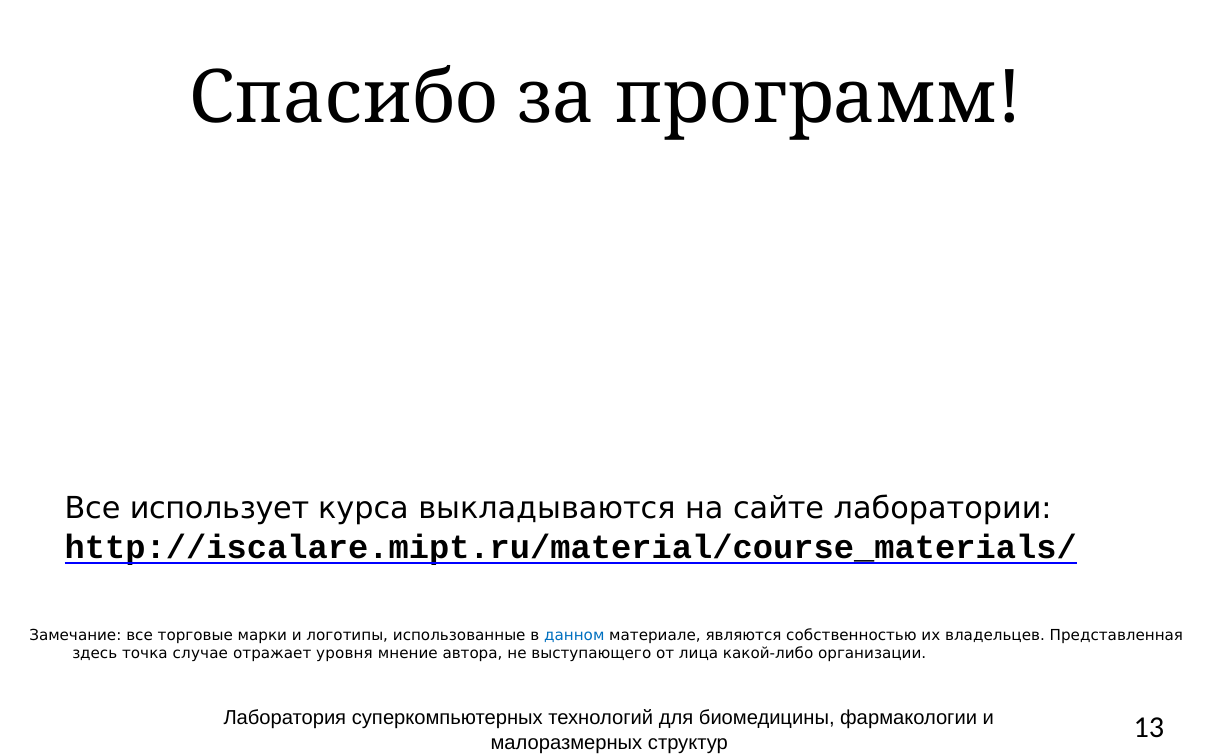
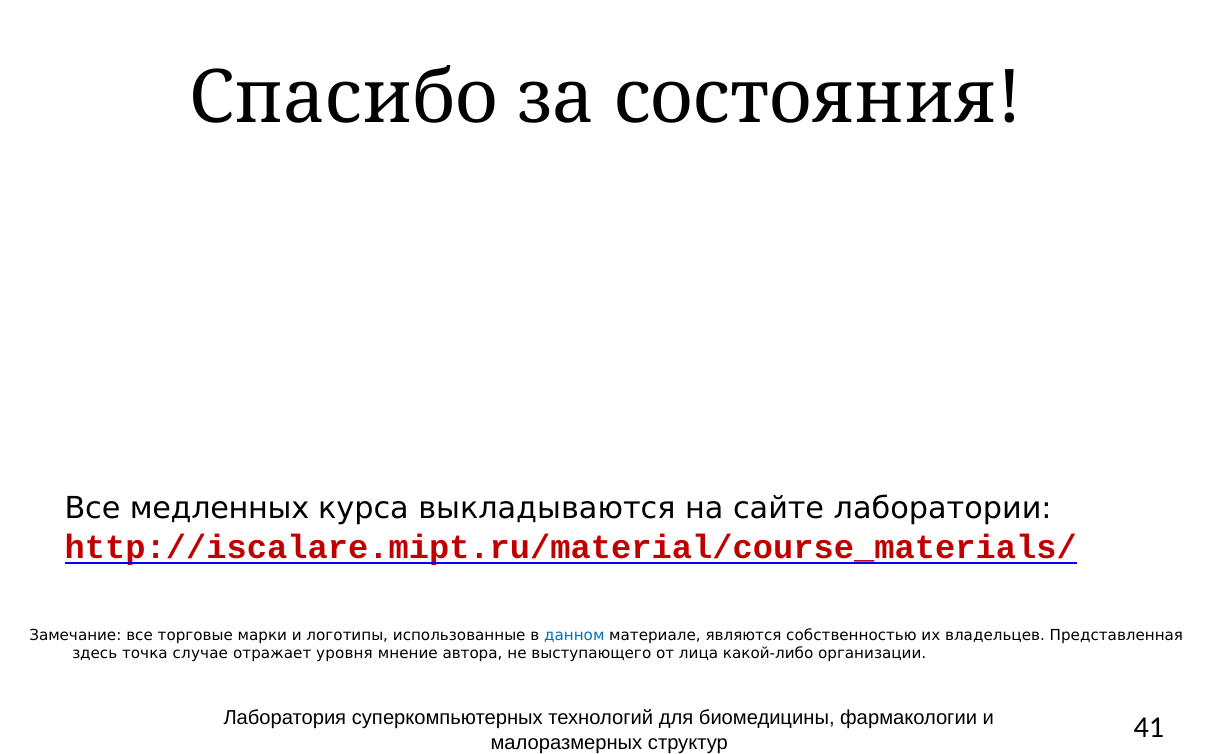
программ: программ -> состояния (818, 98)
использует: использует -> медленных (219, 508)
http://iscalare.mipt.ru/material/course_materials/ colour: black -> red (571, 547)
13: 13 -> 41 (1149, 728)
